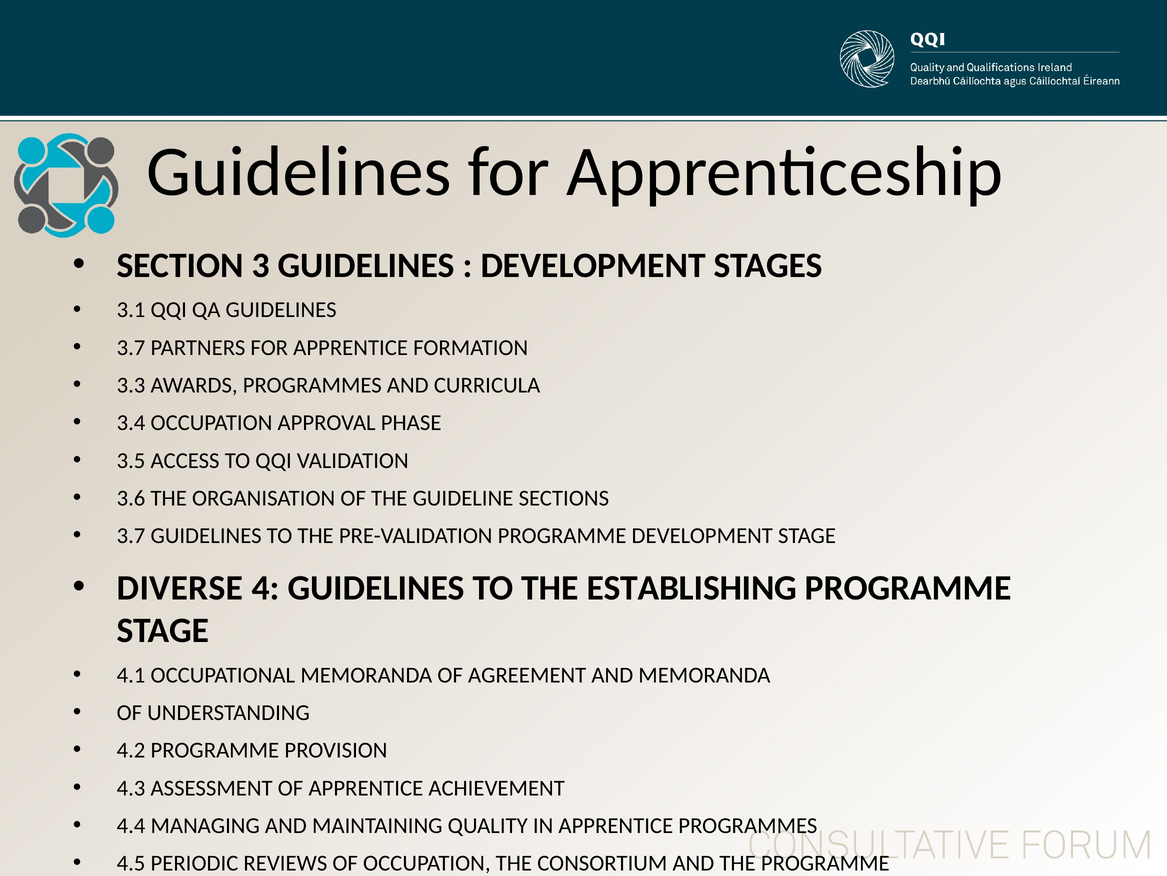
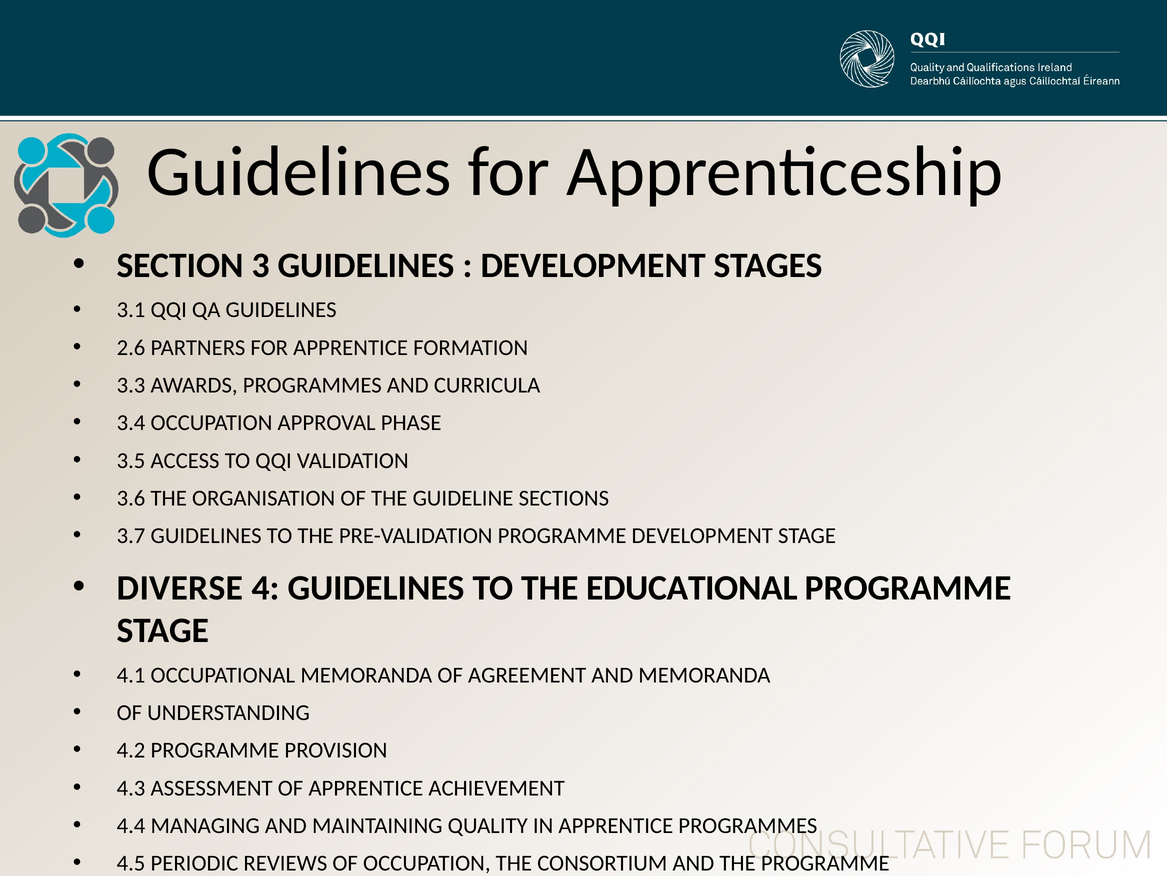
3.7: 3.7 -> 2.6 (131, 347)
ESTABLISHING: ESTABLISHING -> EDUCATIONAL (692, 587)
